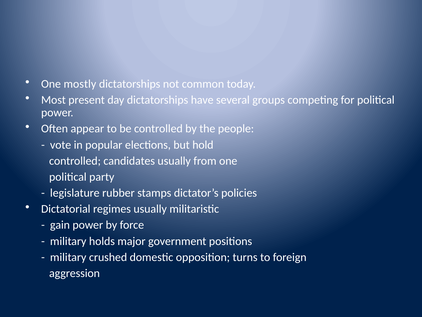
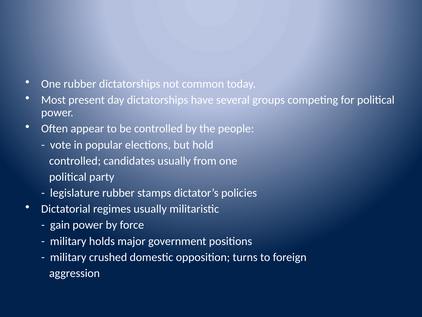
One mostly: mostly -> rubber (80, 84)
